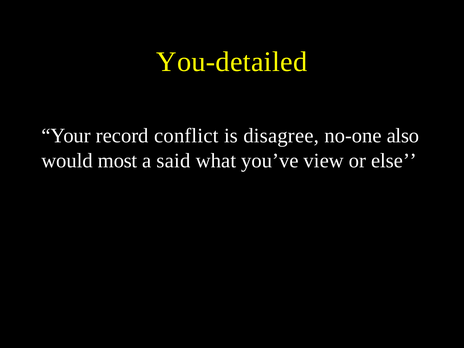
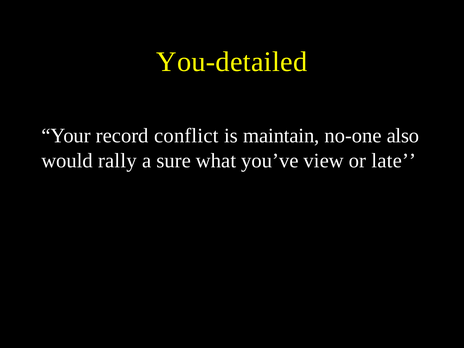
disagree: disagree -> maintain (281, 136)
most: most -> rally (117, 161)
said: said -> sure (174, 161)
else: else -> late (394, 161)
